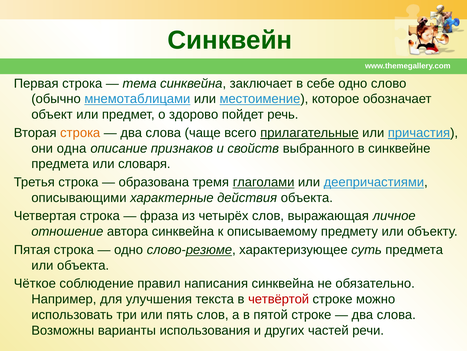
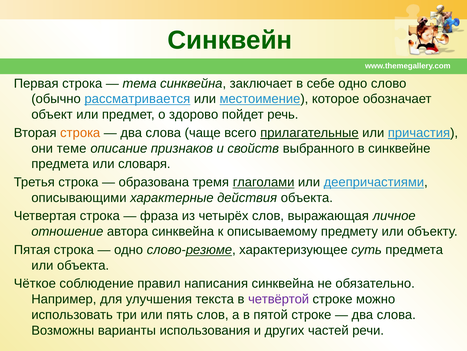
мнемотаблицами: мнемотаблицами -> рассматривается (137, 99)
одна: одна -> теме (72, 148)
четвёртой colour: red -> purple (279, 299)
